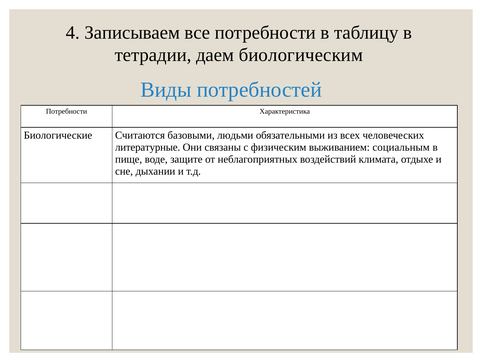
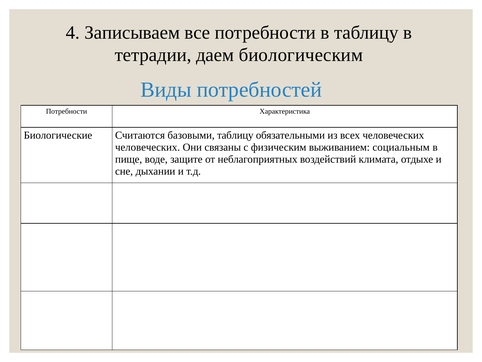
базовыми людьми: людьми -> таблицу (235, 135)
литературные: литературные -> человеческих (148, 147)
